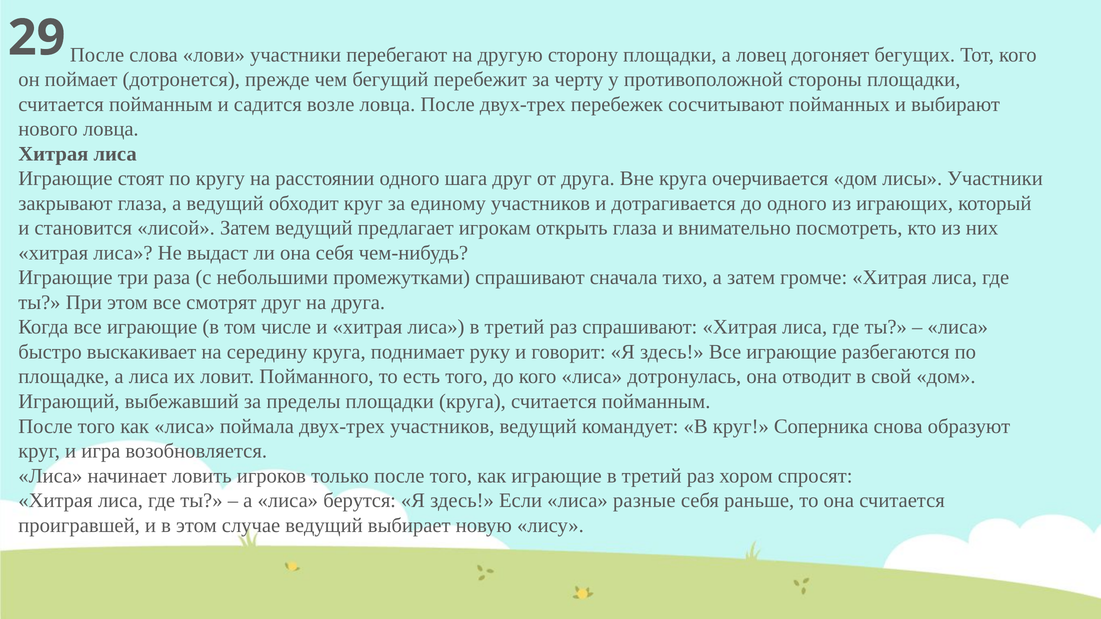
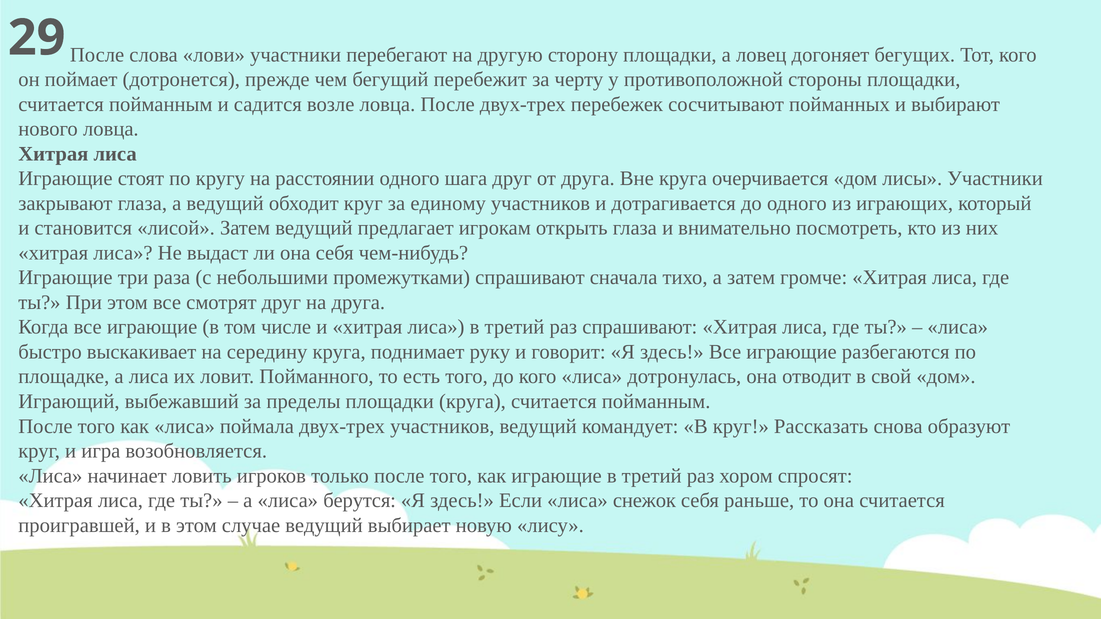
Соперника: Соперника -> Рассказать (821, 426)
разные: разные -> снежок (644, 501)
